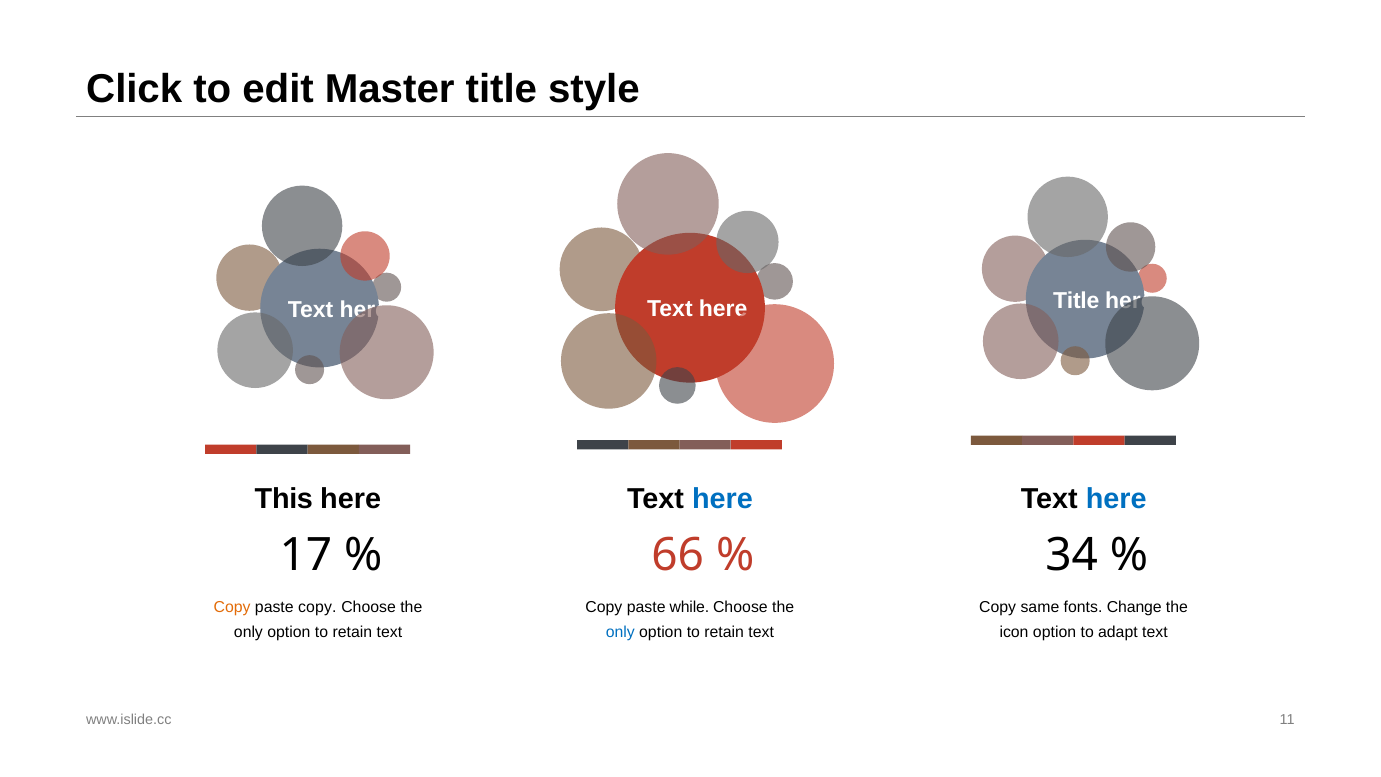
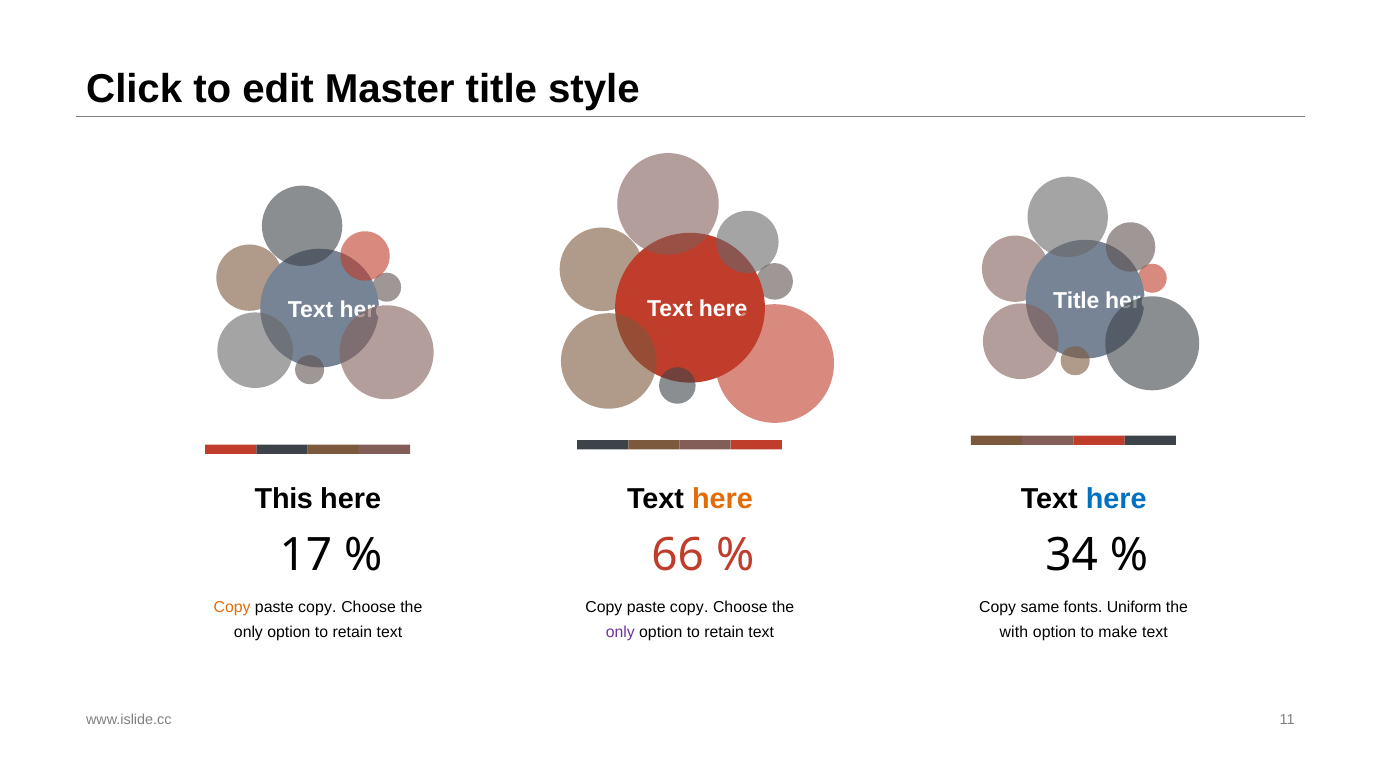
here colour: blue -> orange (722, 499)
Change: Change -> Uniform (1134, 607)
while: while -> copy (689, 607)
icon: icon -> with (1014, 632)
adapt: adapt -> make (1118, 632)
only colour: blue -> purple (620, 632)
